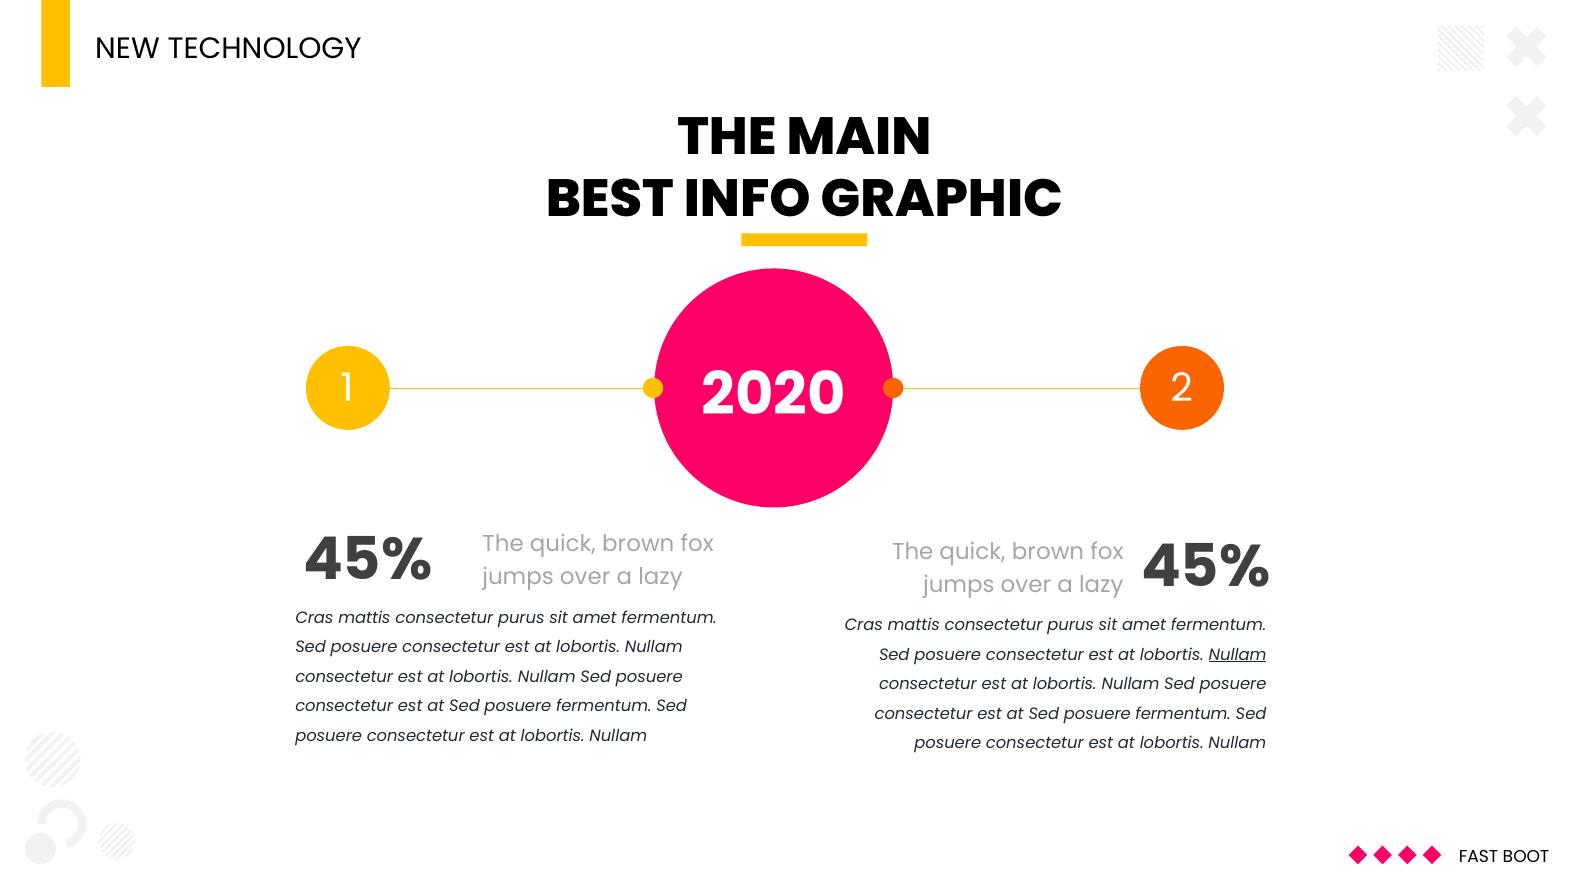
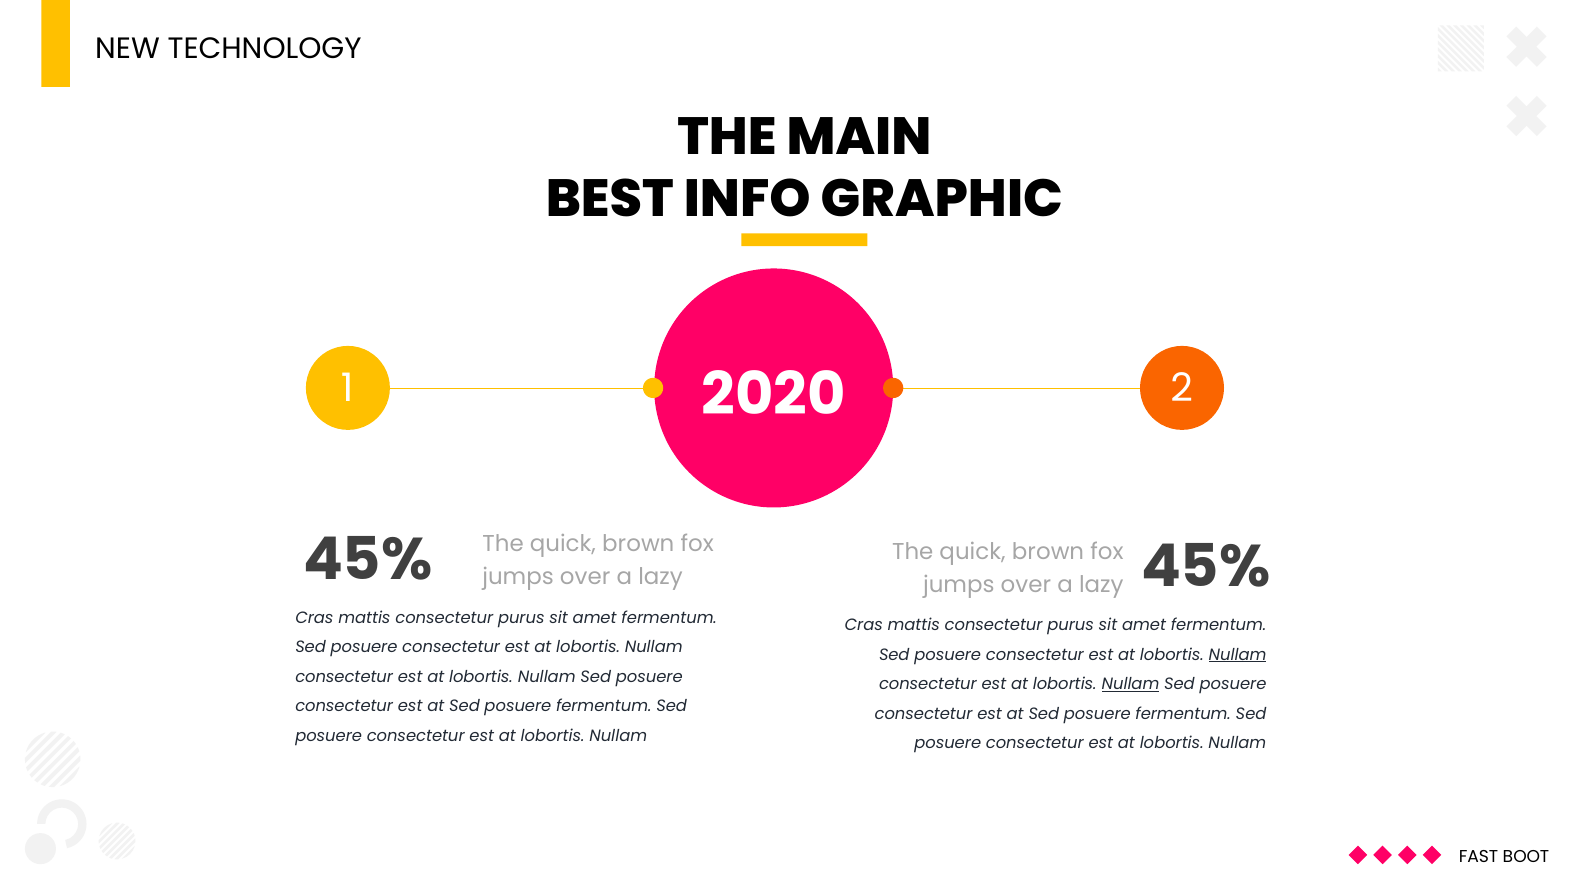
Nullam underline: none -> present (1131, 685)
